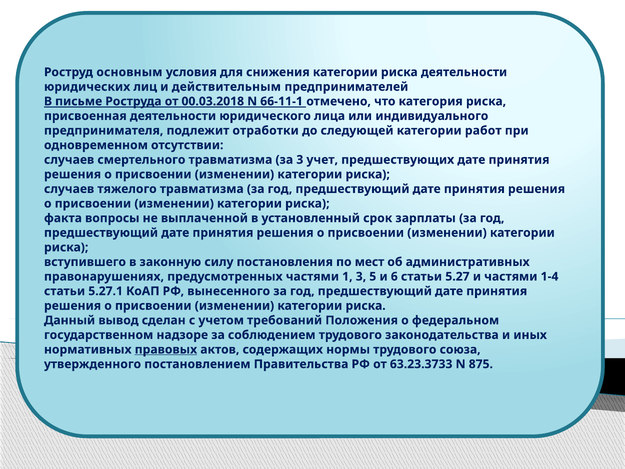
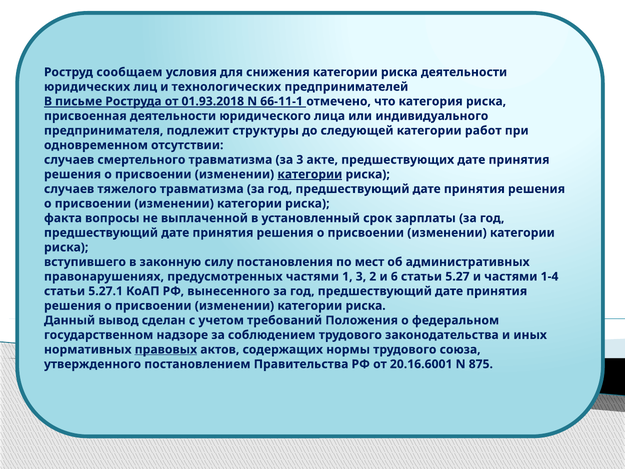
основным: основным -> сообщаем (129, 72)
действительным: действительным -> технологических (226, 87)
00.03.2018: 00.03.2018 -> 01.93.2018 (213, 101)
отработки: отработки -> структуры (266, 130)
учет: учет -> акте (322, 160)
категории underline: none -> present (310, 174)
5: 5 -> 2 (373, 276)
63.23.3733: 63.23.3733 -> 20.16.6001 (421, 364)
